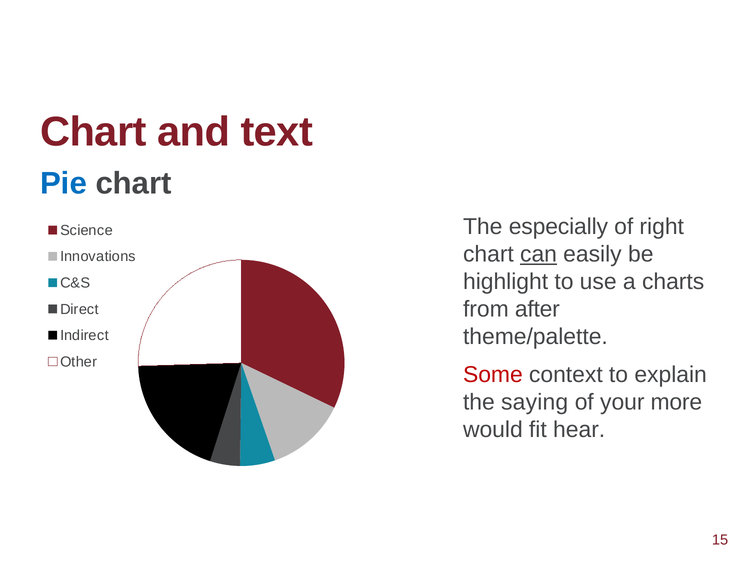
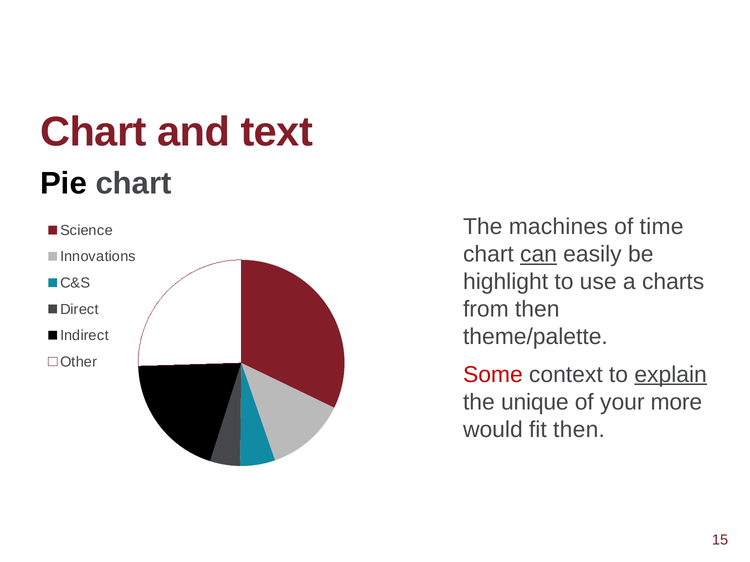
Pie colour: blue -> black (63, 184)
especially: especially -> machines (558, 227)
right: right -> time (662, 227)
from after: after -> then (537, 309)
explain underline: none -> present (671, 375)
saying: saying -> unique (535, 402)
fit hear: hear -> then (579, 430)
